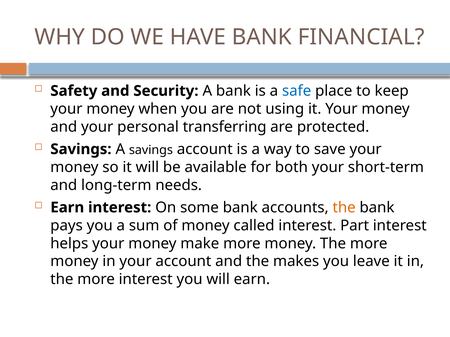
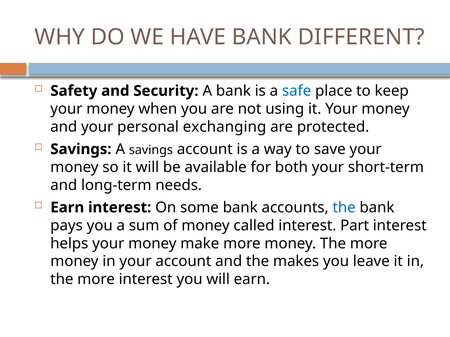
FINANCIAL: FINANCIAL -> DIFFERENT (361, 37)
transferring: transferring -> exchanging (225, 127)
the colour: orange -> blue (344, 208)
